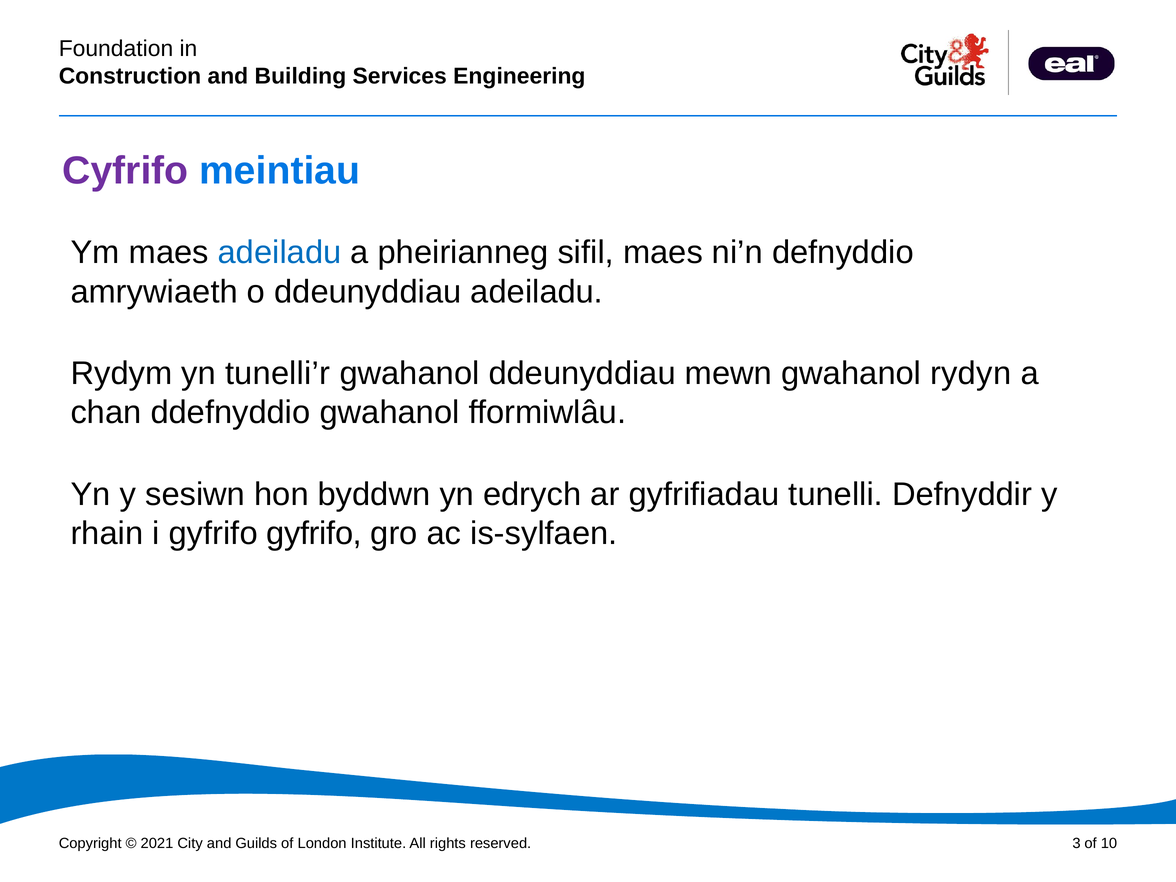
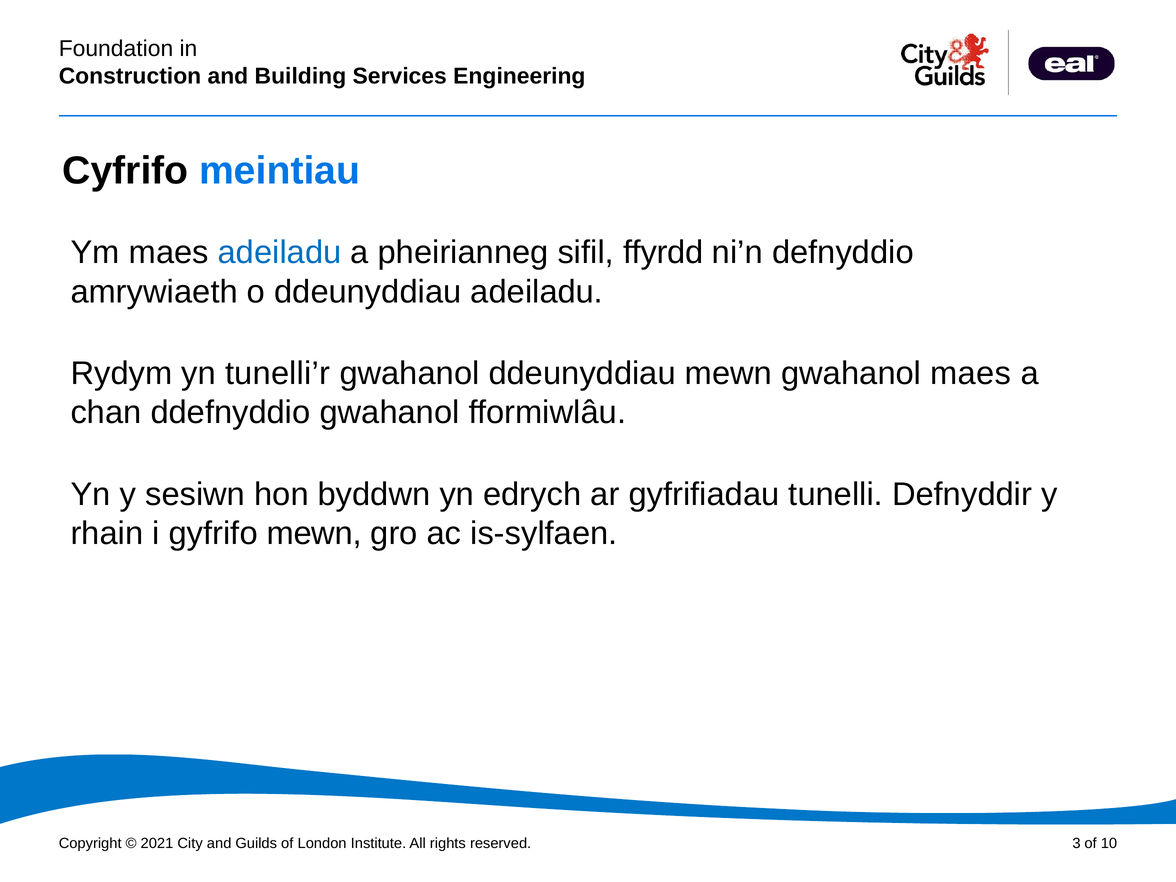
Cyfrifo colour: purple -> black (125, 171)
sifil maes: maes -> ffyrdd (663, 253)
gwahanol rydyn: rydyn -> maes (971, 373)
gyfrifo gyfrifo: gyfrifo -> mewn (314, 534)
